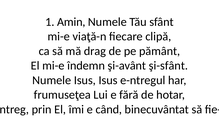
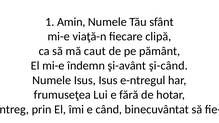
drag: drag -> caut (95, 51)
şi-sfânt: şi-sfânt -> şi-când (168, 66)
